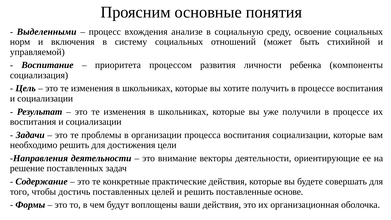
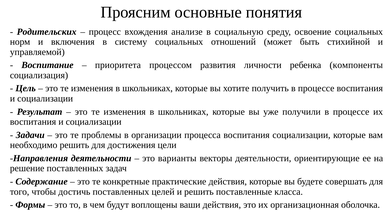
Выделенными: Выделенными -> Родительских (47, 32)
внимание: внимание -> варианты (177, 158)
основе: основе -> класса (289, 192)
